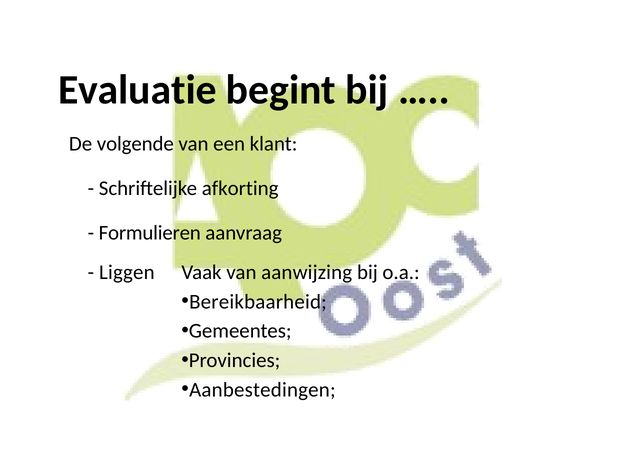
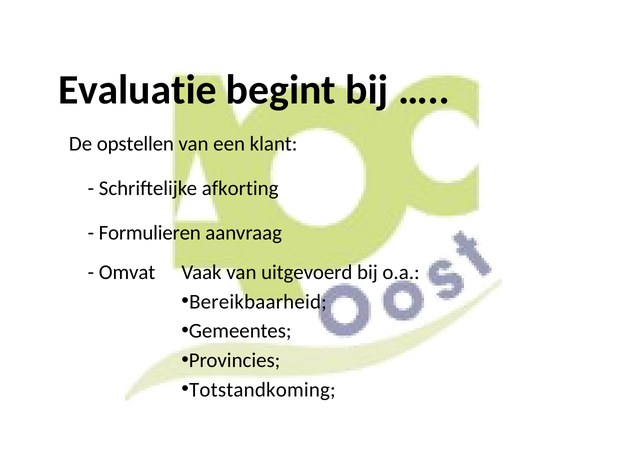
volgende: volgende -> opstellen (135, 144)
Liggen: Liggen -> Omvat (127, 272)
aanwijzing: aanwijzing -> uitgevoerd (307, 272)
Aanbestedingen: Aanbestedingen -> Totstandkoming (262, 389)
